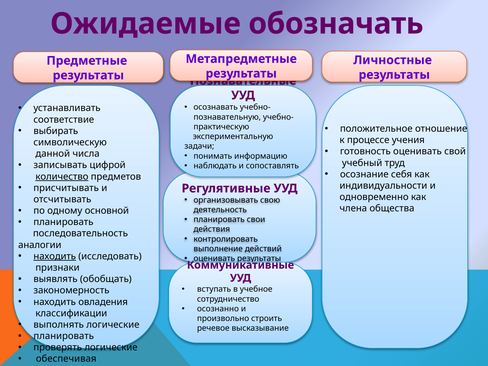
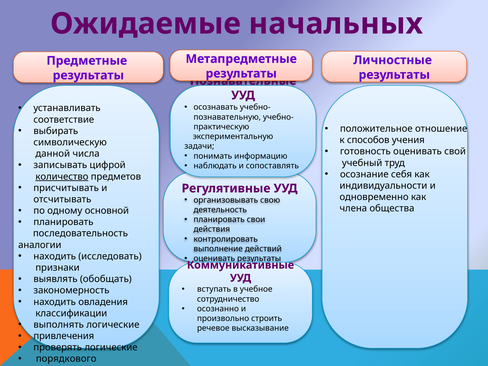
обозначать: обозначать -> начальных (336, 24)
процессе: процессе -> способов (368, 140)
находить underline: present -> none (55, 256)
планировать: планировать -> привлечения (64, 336)
обеспечивая: обеспечивая -> порядкового (66, 359)
